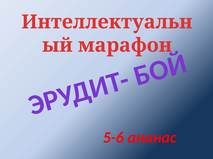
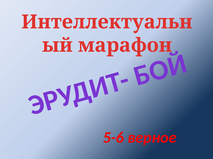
ананас: ананас -> верное (152, 138)
